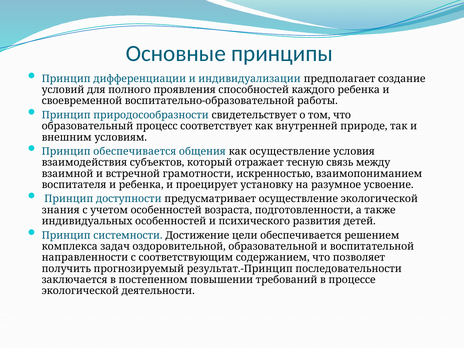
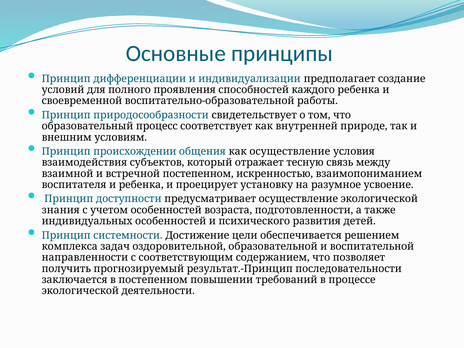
Принцип обеспечивается: обеспечивается -> происхождении (135, 151)
встречной грамотности: грамотности -> постепенном (198, 174)
